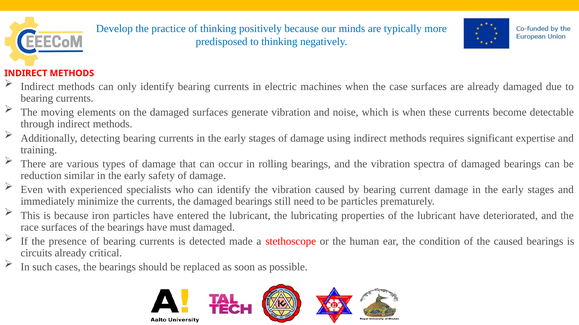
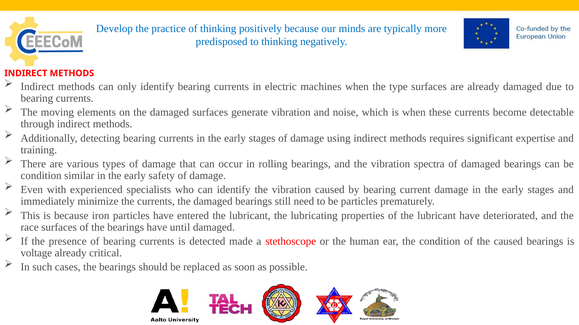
case: case -> type (399, 87)
reduction: reduction -> condition (41, 176)
must: must -> until (180, 228)
circuits: circuits -> voltage (36, 253)
